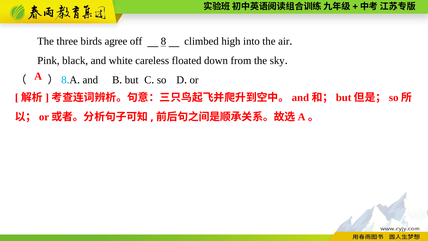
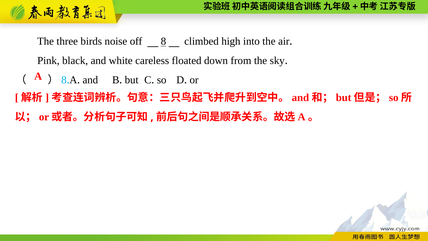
agree: agree -> noise (116, 41)
